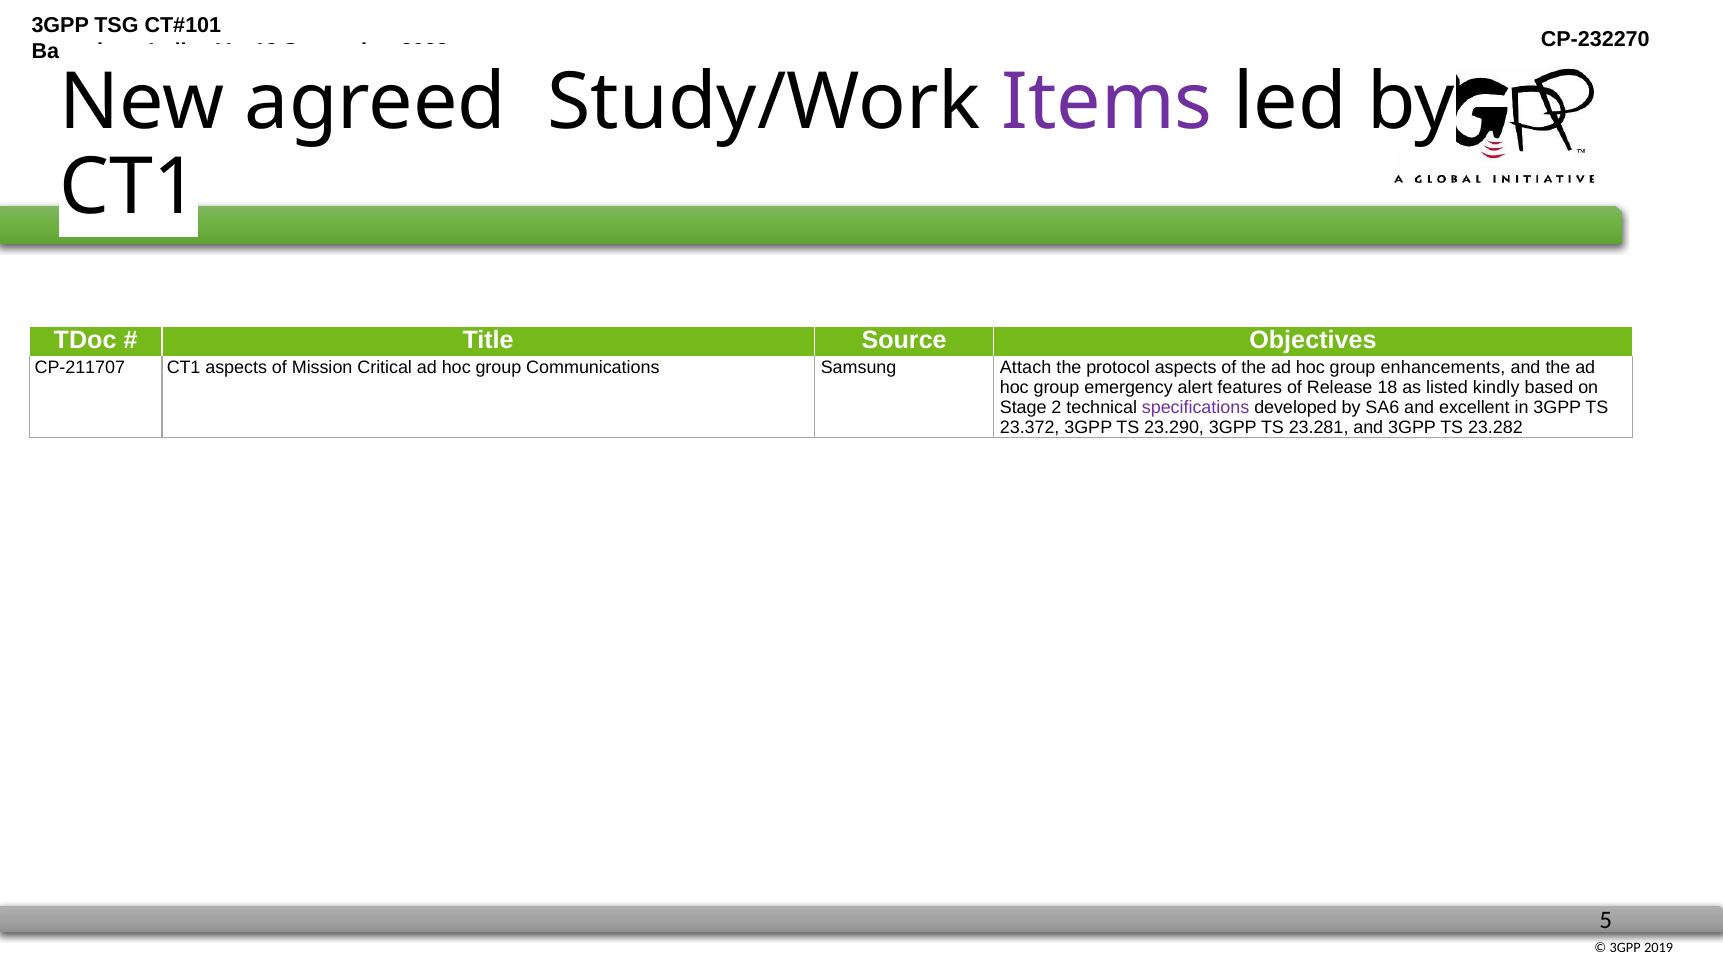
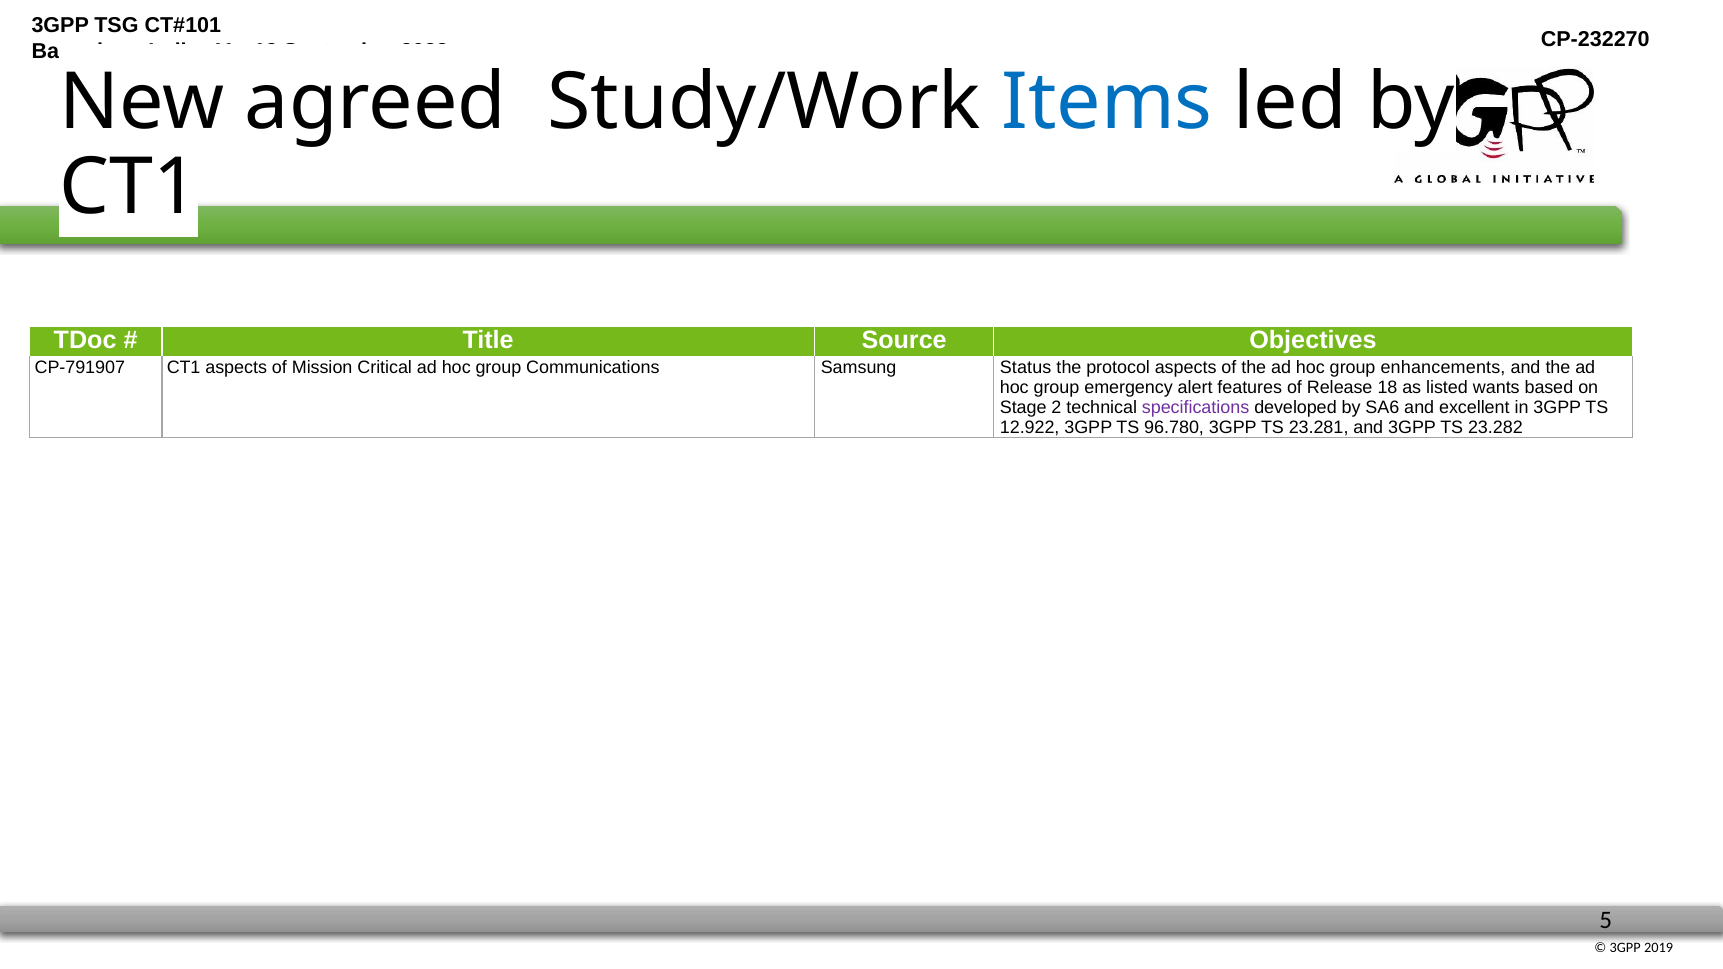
Items colour: purple -> blue (1107, 102)
CP-211707: CP-211707 -> CP-791907 (80, 368)
Attach: Attach -> Status (1026, 368)
kindly: kindly -> wants (1496, 388)
23.372: 23.372 -> 12.922 (1030, 428)
23.290: 23.290 -> 96.780 (1174, 428)
